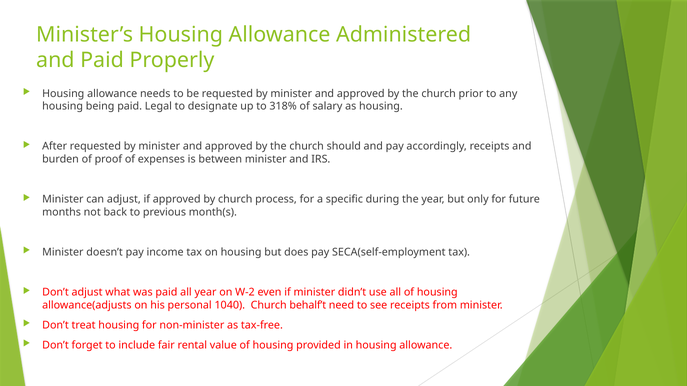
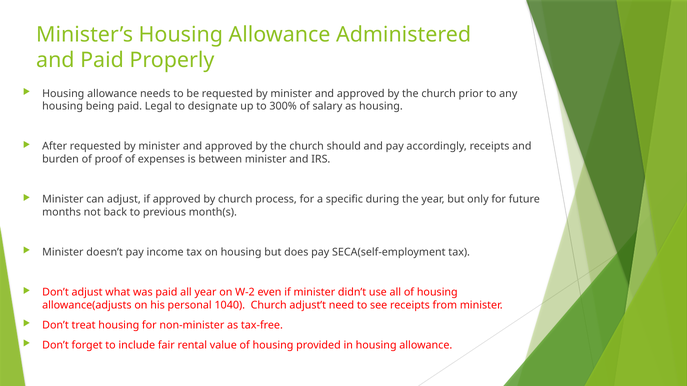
318%: 318% -> 300% (283, 107)
behalf’t: behalf’t -> adjust’t (308, 306)
